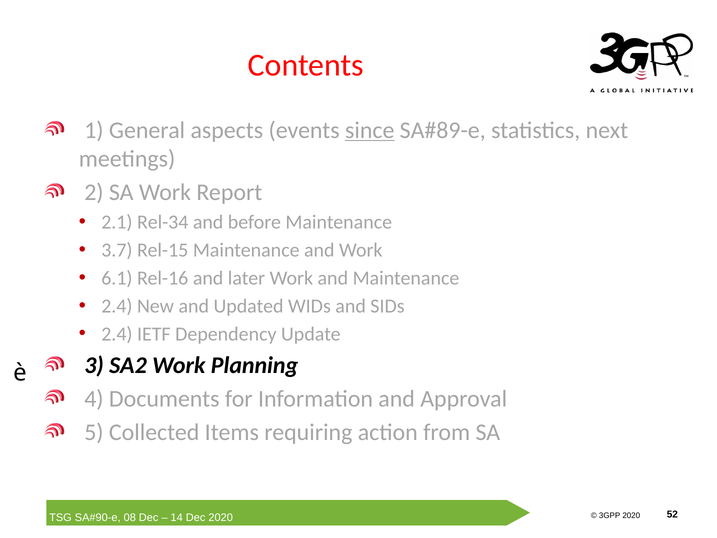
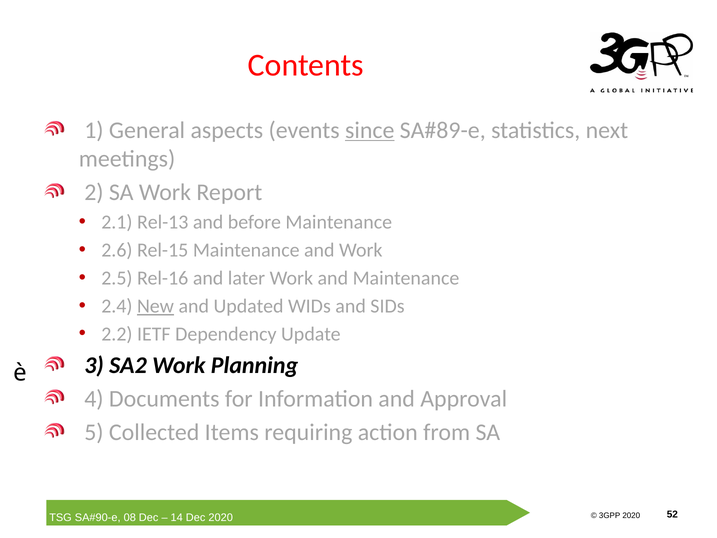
Rel-34: Rel-34 -> Rel-13 (163, 222)
3.7: 3.7 -> 2.6 (117, 250)
6.1: 6.1 -> 2.5 (117, 278)
New underline: none -> present (155, 306)
2.4: 2.4 -> 2.2 (117, 334)
